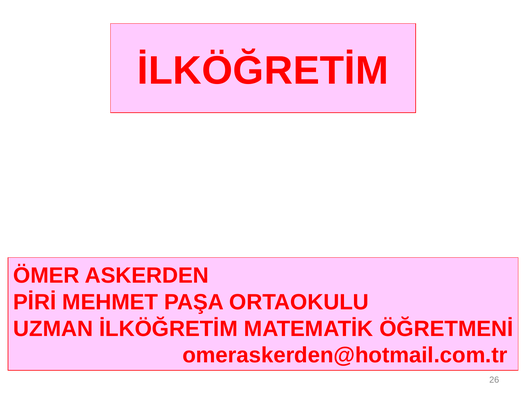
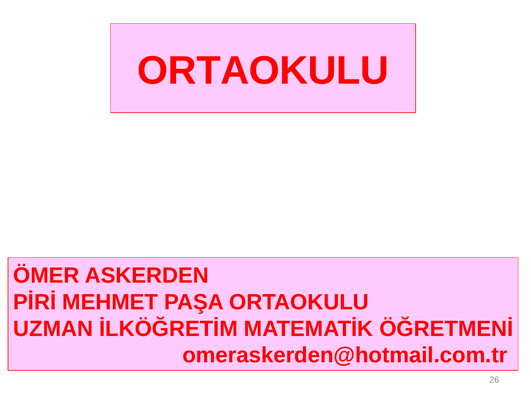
İLKÖĞRETİM: İLKÖĞRETİM -> ORTAOKULU (263, 71)
